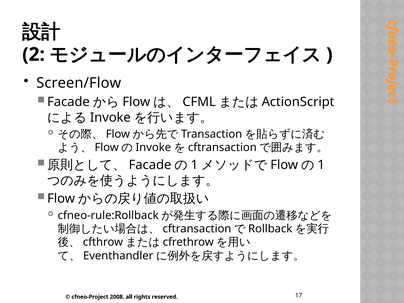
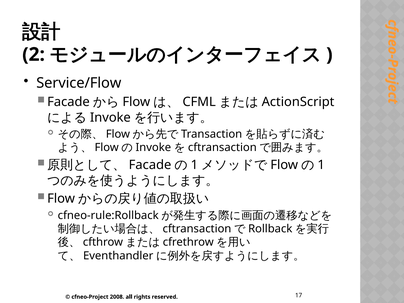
Screen/Flow: Screen/Flow -> Service/Flow (79, 83)
